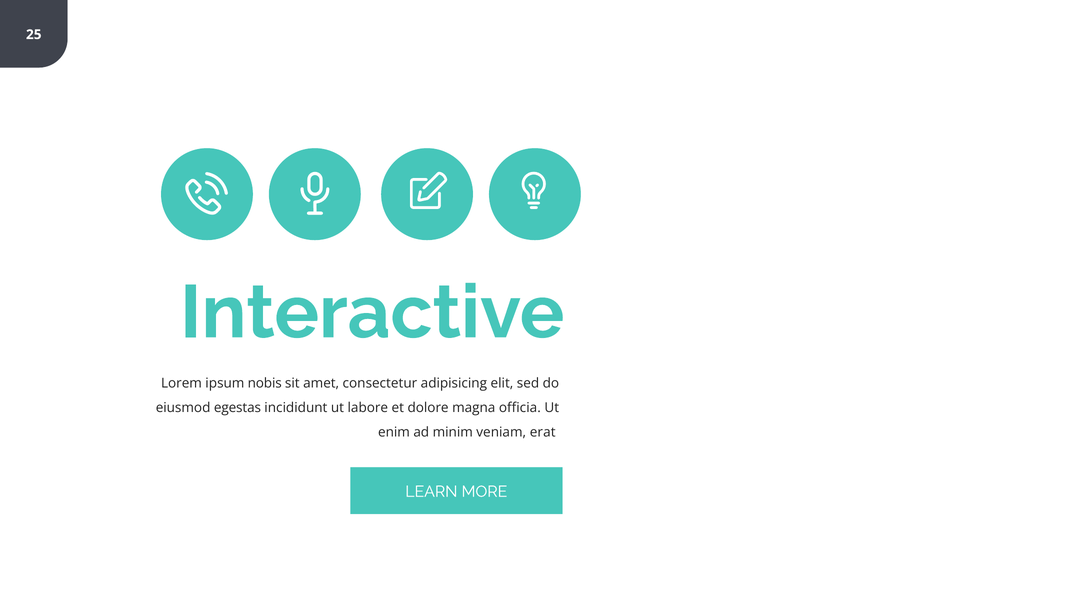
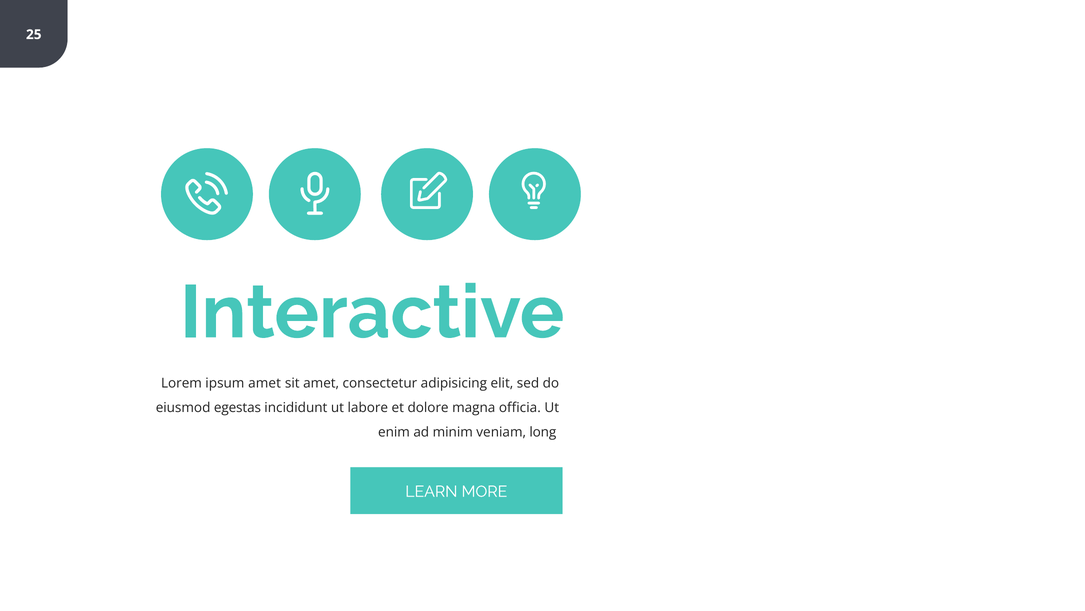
ipsum nobis: nobis -> amet (265, 383)
erat: erat -> long (543, 432)
